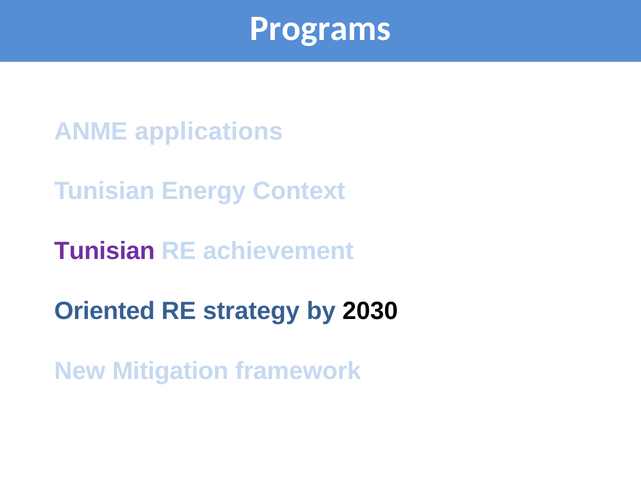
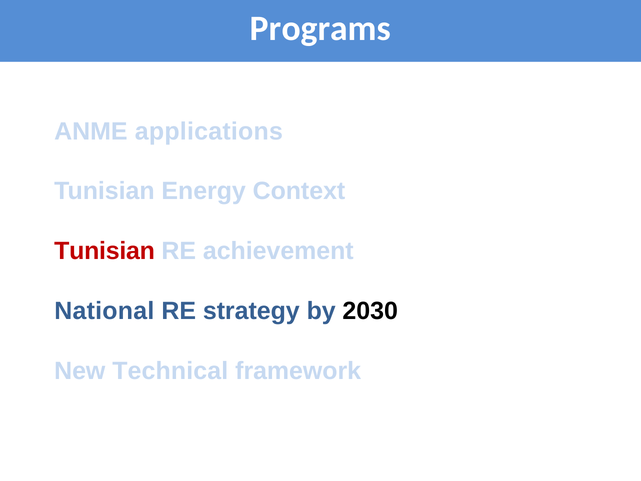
Tunisian colour: purple -> red (105, 251)
Oriented: Oriented -> National (104, 311)
Mitigation: Mitigation -> Technical (170, 371)
